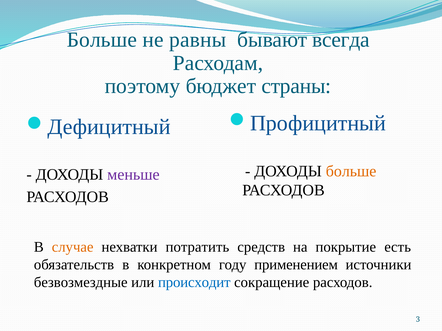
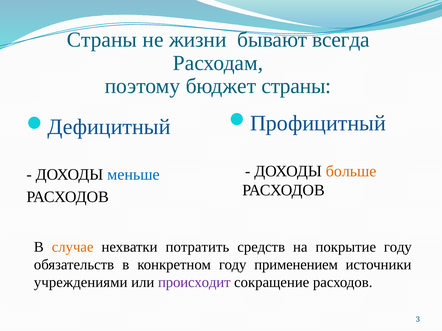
Больше: Больше -> Страны (102, 40)
равны: равны -> жизни (198, 40)
меньше colour: purple -> blue (133, 175)
покрытие есть: есть -> году (398, 247)
безвозмездные: безвозмездные -> учреждениями (81, 283)
происходит colour: blue -> purple (194, 283)
